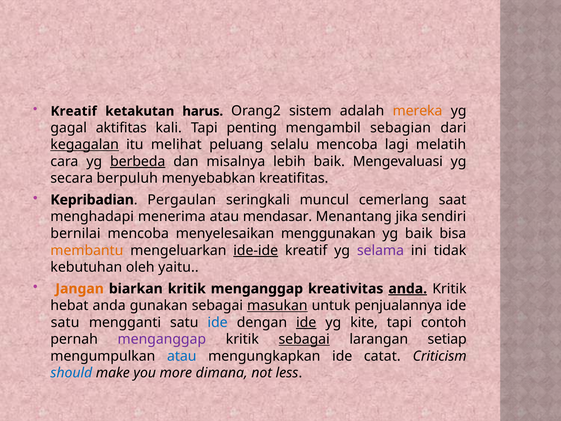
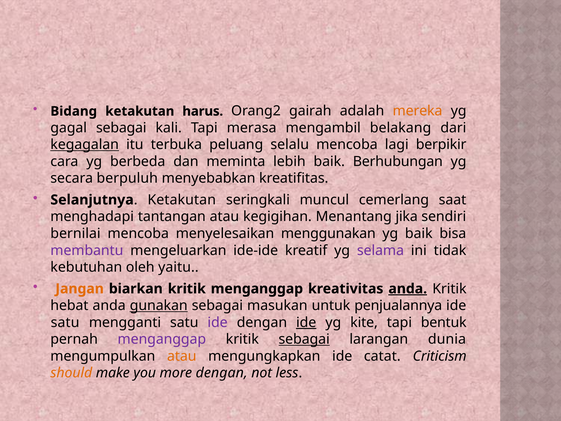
Kreatif: Kreatif -> Bidang (74, 111)
sistem: sistem -> gairah (310, 111)
gagal aktifitas: aktifitas -> sebagai (121, 128)
penting: penting -> merasa (252, 128)
sebagian: sebagian -> belakang (401, 128)
melihat: melihat -> terbuka (176, 145)
melatih: melatih -> berpikir (441, 145)
berbeda underline: present -> none (138, 161)
misalnya: misalnya -> meminta (236, 161)
Mengevaluasi: Mengevaluasi -> Berhubungan (398, 161)
Kepribadian: Kepribadian -> Selanjutnya (92, 200)
Pergaulan: Pergaulan -> Ketakutan (182, 200)
menerima: menerima -> tantangan (172, 217)
mendasar: mendasar -> kegigihan (277, 217)
membantu colour: orange -> purple (87, 250)
ide-ide underline: present -> none (256, 250)
gunakan underline: none -> present (159, 305)
masukan underline: present -> none (277, 305)
ide colour: blue -> purple (218, 322)
contoh: contoh -> bentuk (444, 322)
setiap: setiap -> dunia (447, 339)
atau colour: blue -> orange (182, 356)
should colour: blue -> orange (71, 373)
more dimana: dimana -> dengan (222, 373)
